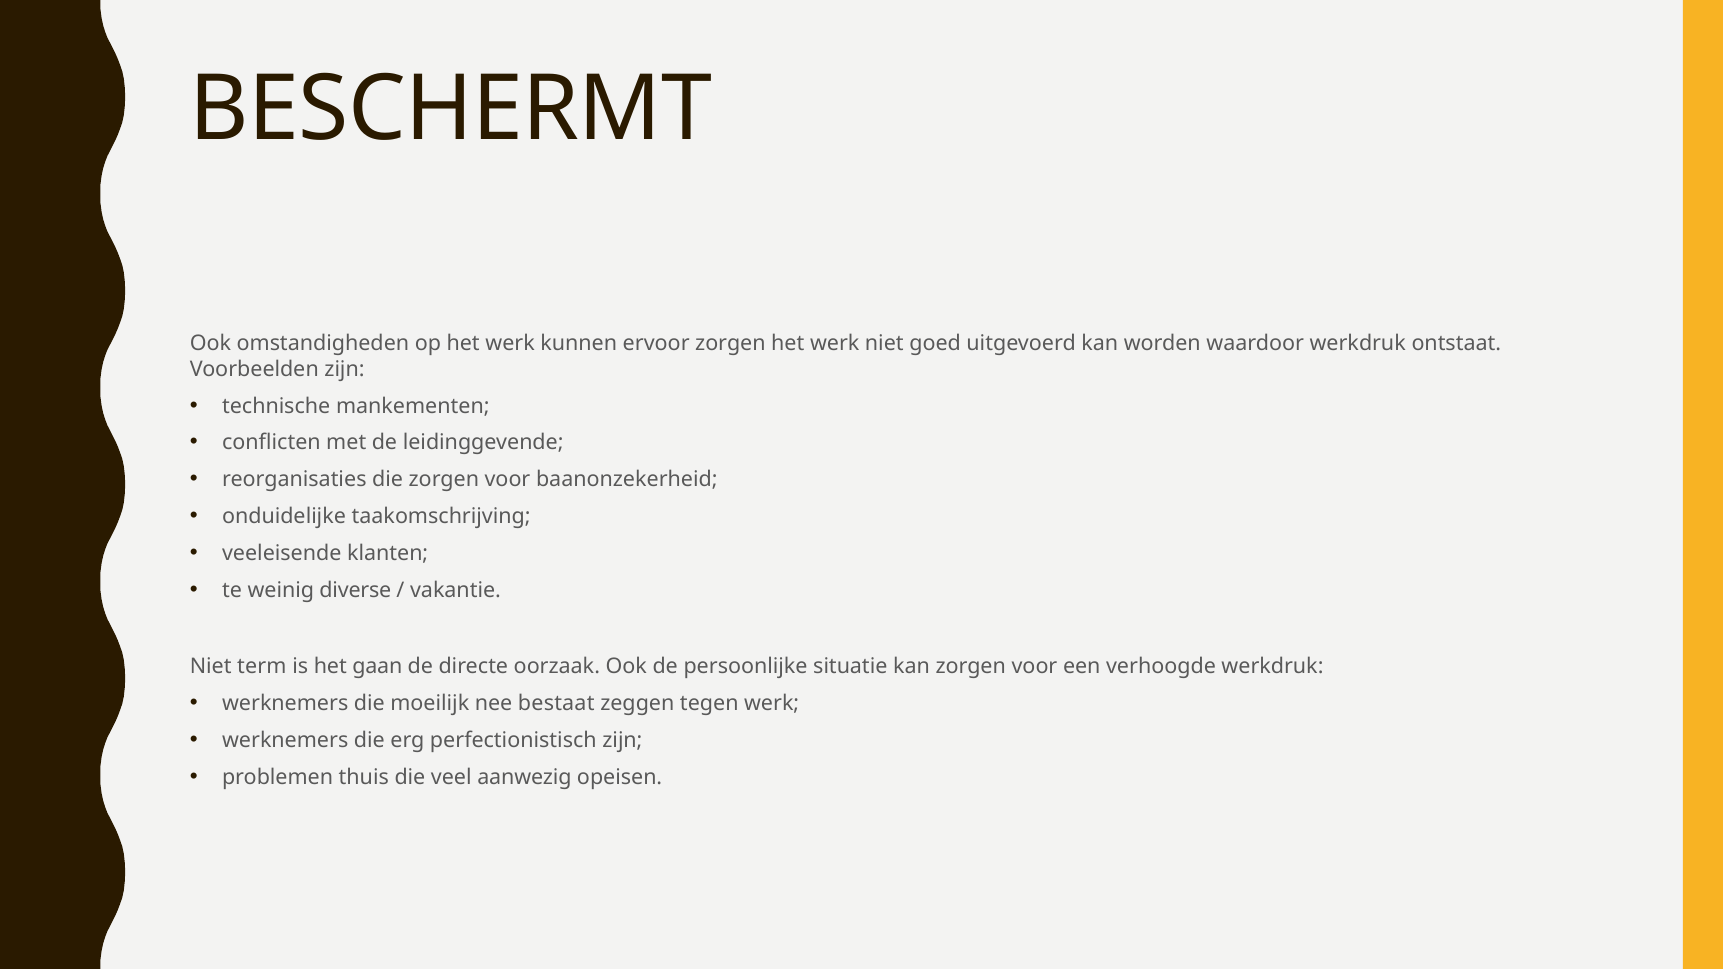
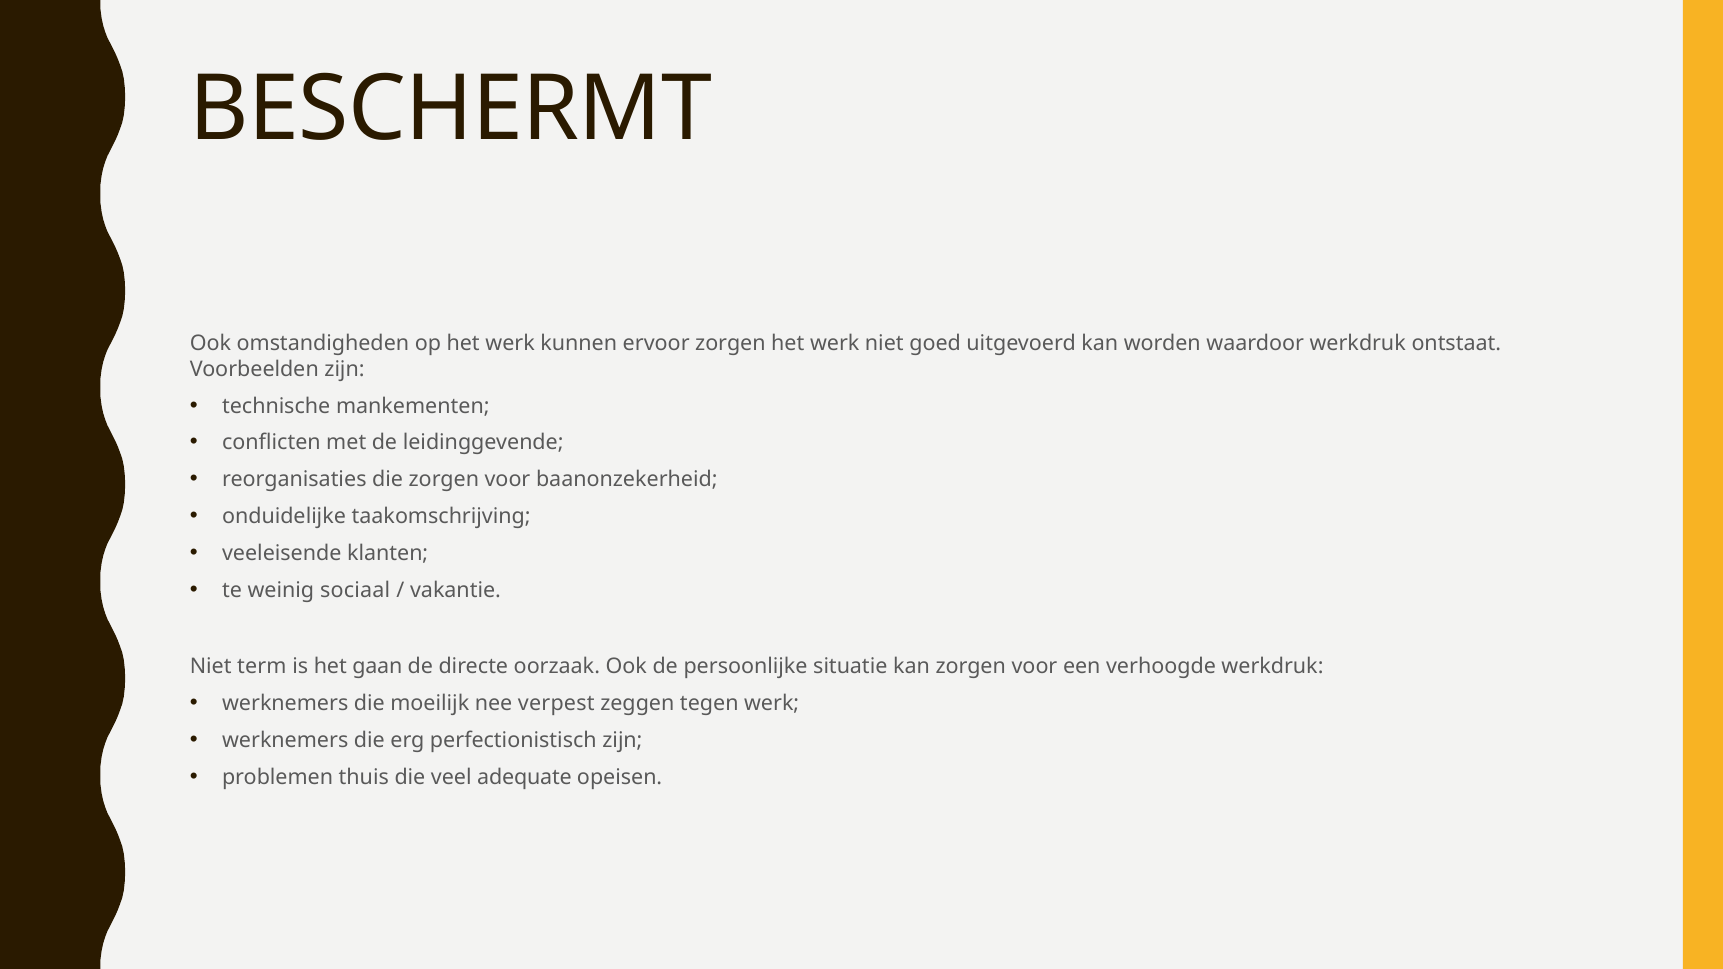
diverse: diverse -> sociaal (355, 590)
bestaat: bestaat -> verpest (556, 704)
aanwezig: aanwezig -> adequate (524, 777)
